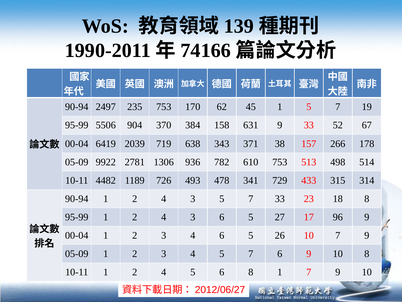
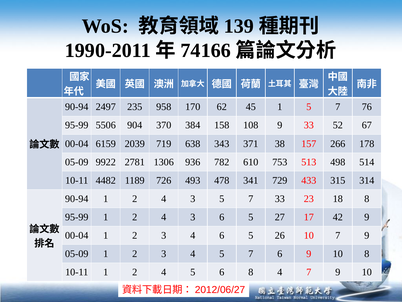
235 753: 753 -> 958 (164, 107)
19: 19 -> 76 (367, 107)
631: 631 -> 108 (251, 125)
6419: 6419 -> 6159 (106, 143)
96: 96 -> 42 (338, 217)
8 1: 1 -> 4 (280, 272)
